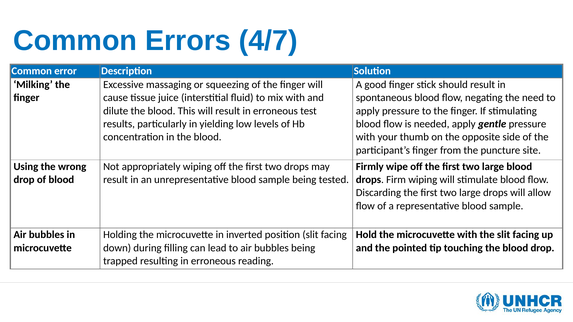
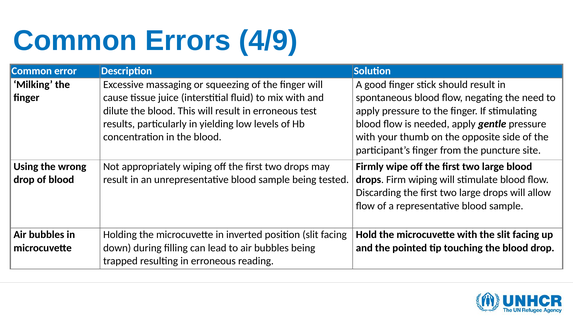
4/7: 4/7 -> 4/9 (268, 41)
